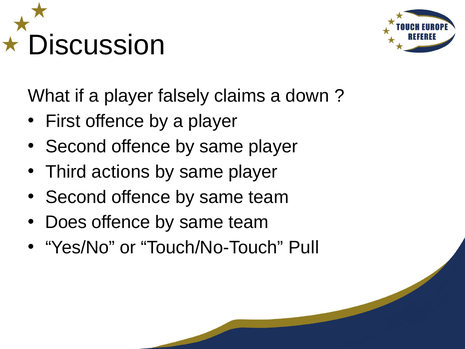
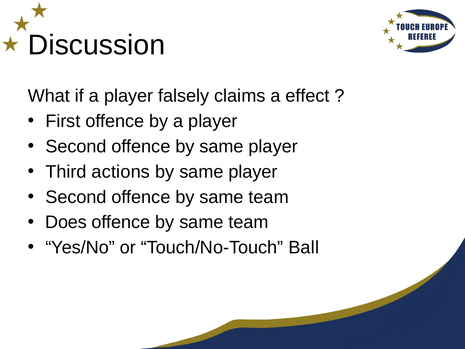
down: down -> effect (307, 96)
Pull: Pull -> Ball (304, 247)
